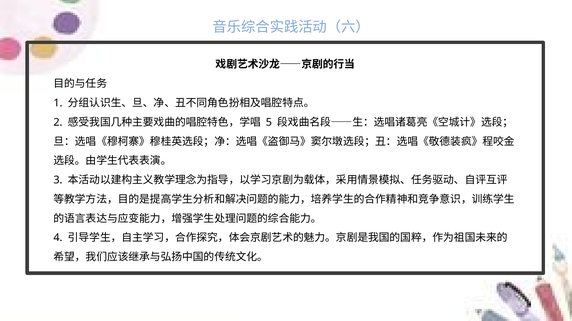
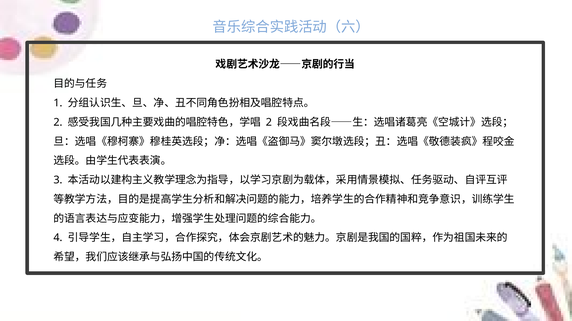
5: 5 -> 2 (269, 123)
